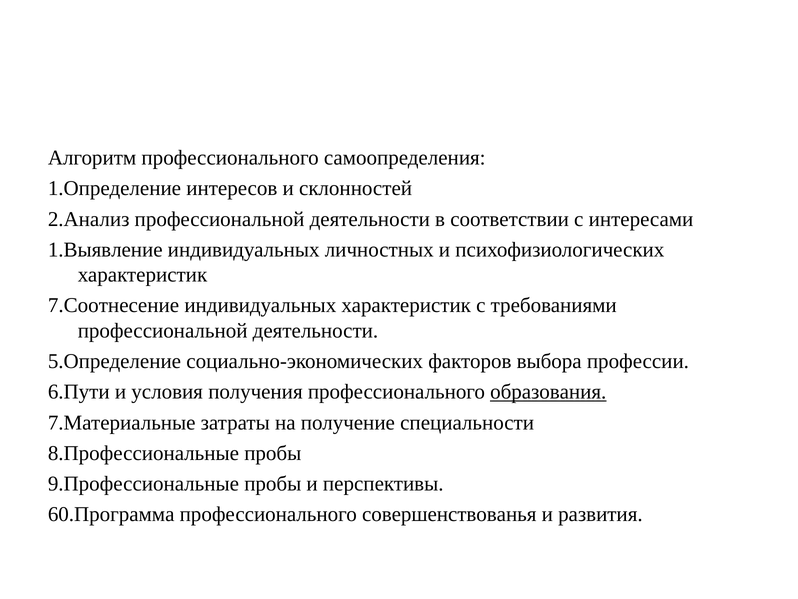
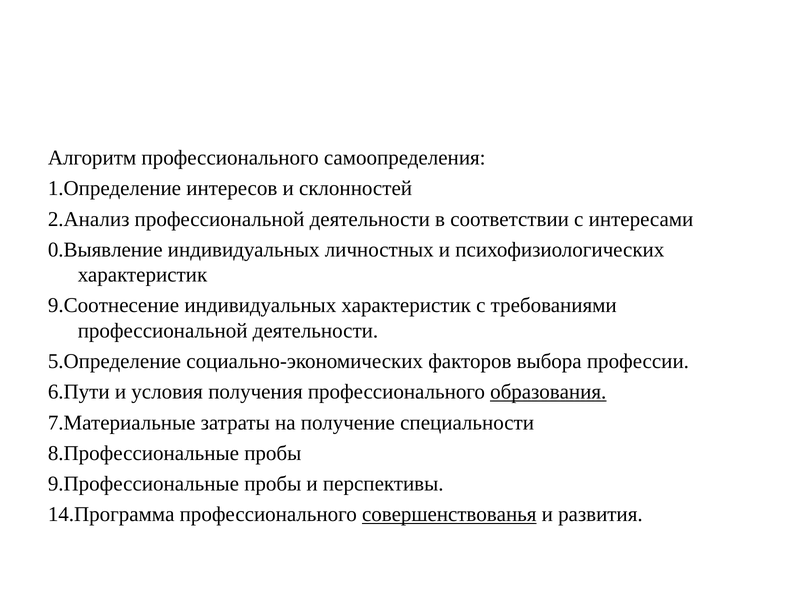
1.Выявление: 1.Выявление -> 0.Выявление (105, 249)
7.Соотнесение: 7.Соотнесение -> 9.Соотнесение (114, 305)
60.Программа: 60.Программа -> 14.Программа (111, 514)
совершенствованья underline: none -> present (449, 514)
